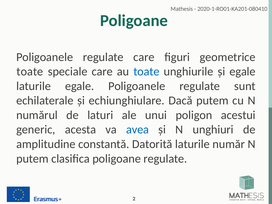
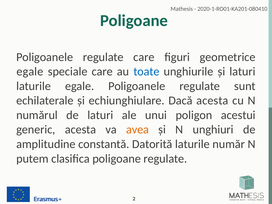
toate: toate -> egale (30, 72)
și egale: egale -> laturi (242, 72)
Dacă putem: putem -> acesta (212, 101)
avea colour: blue -> orange (138, 130)
